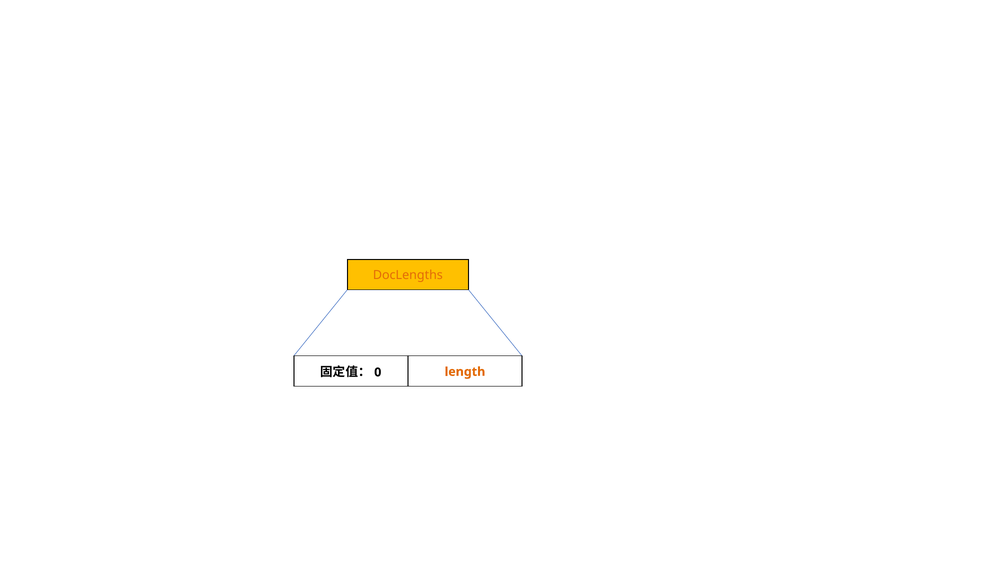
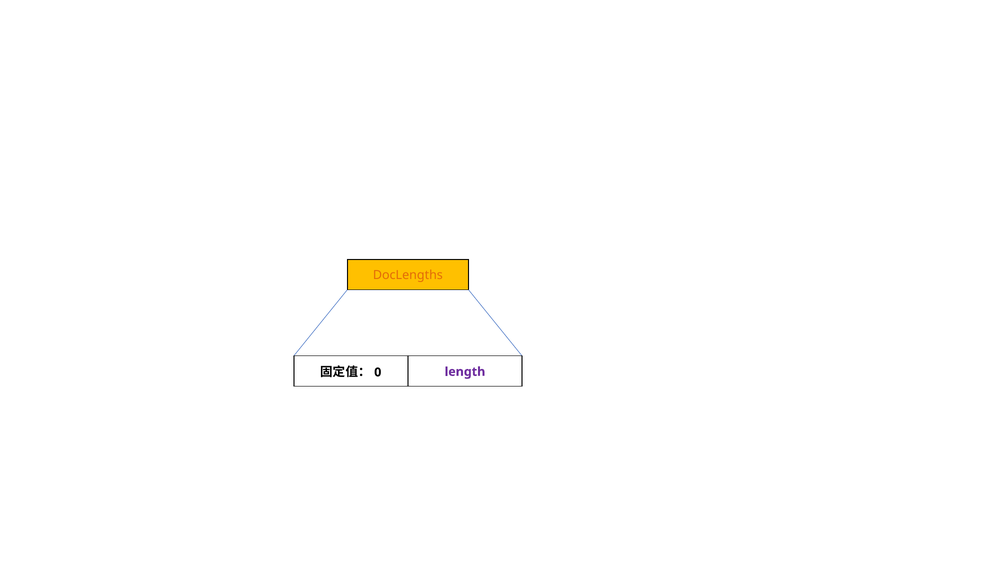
length colour: orange -> purple (465, 372)
